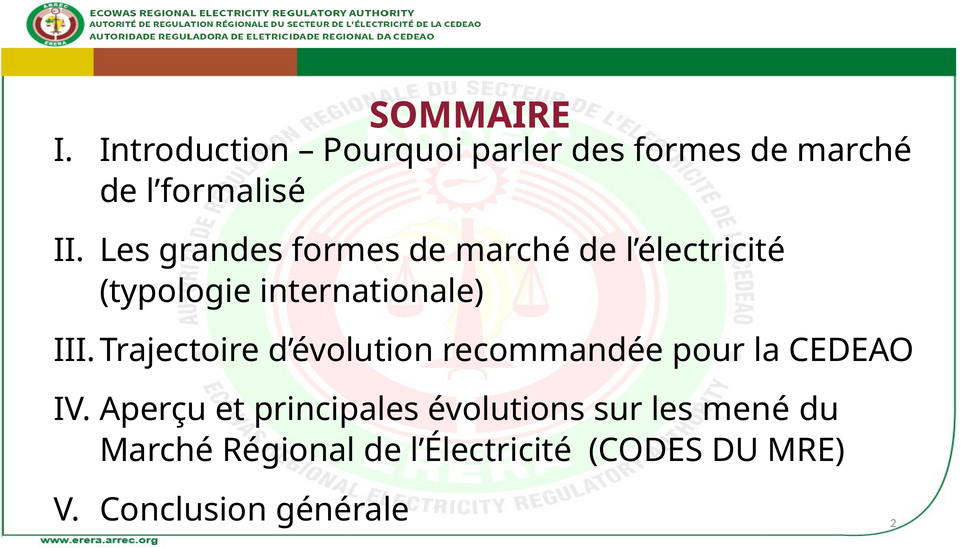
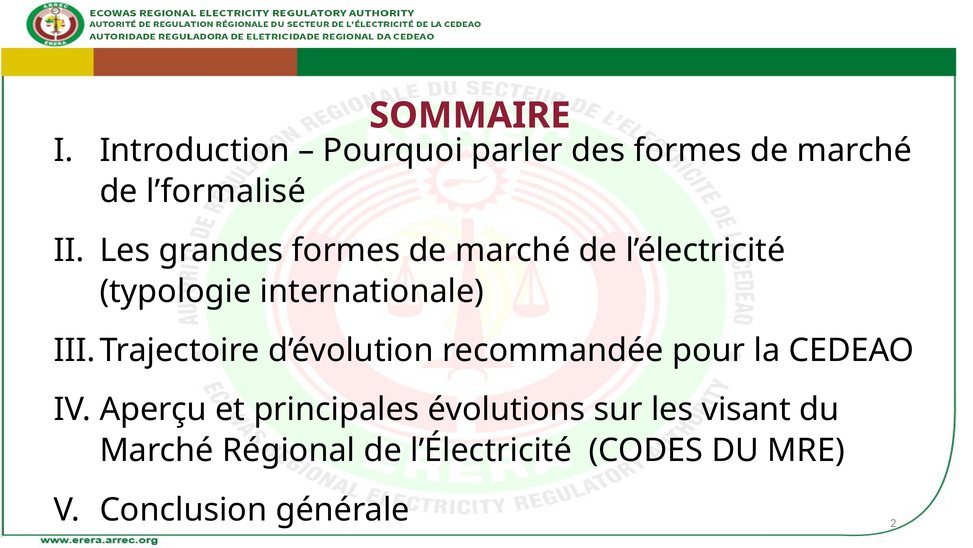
mené: mené -> visant (746, 409)
